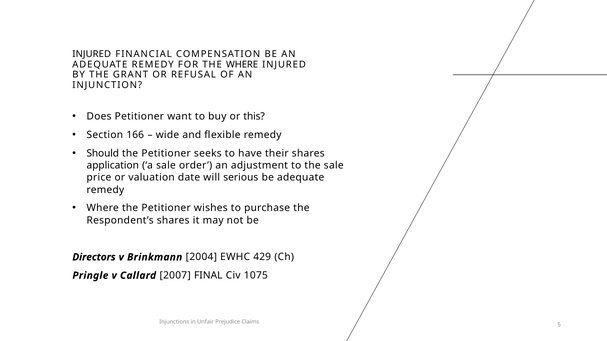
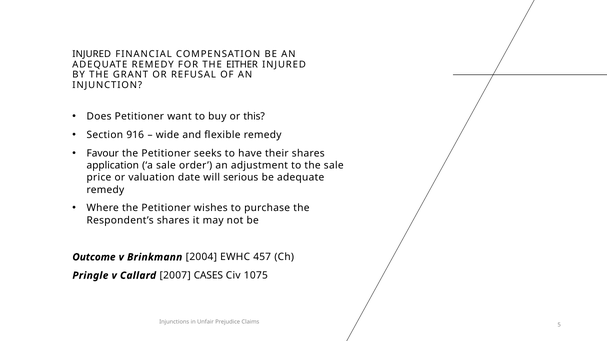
THE WHERE: WHERE -> EITHER (242, 65)
166: 166 -> 916 (135, 135)
Should: Should -> Favour (103, 154)
Directors: Directors -> Outcome (94, 257)
429: 429 -> 457 (262, 257)
FINAL: FINAL -> CASES (208, 276)
